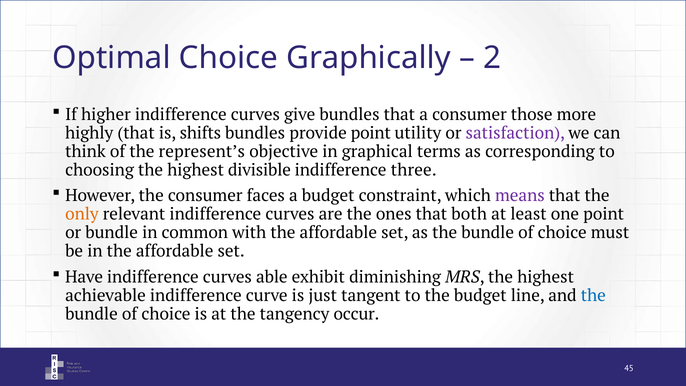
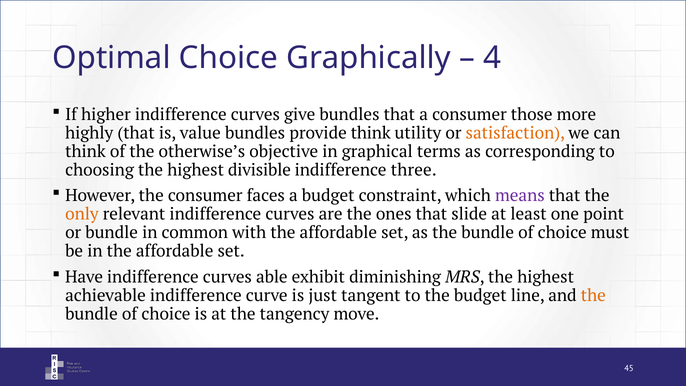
2: 2 -> 4 (492, 58)
shifts: shifts -> value (200, 133)
provide point: point -> think (371, 133)
satisfaction colour: purple -> orange (515, 133)
represent’s: represent’s -> otherwise’s (202, 151)
both: both -> slide (469, 214)
the colour: blue -> orange (593, 295)
occur: occur -> move (356, 314)
